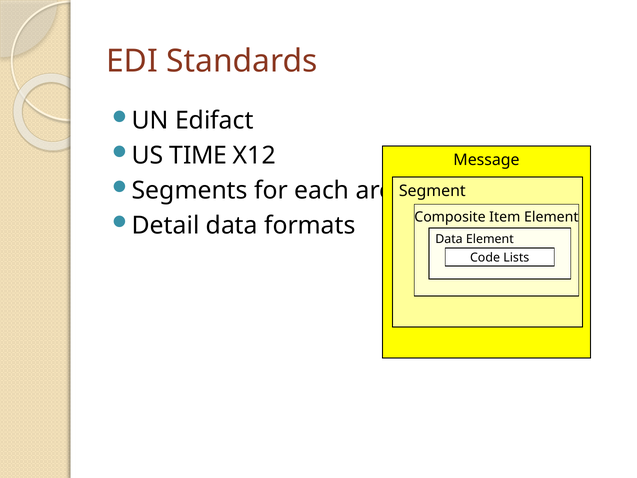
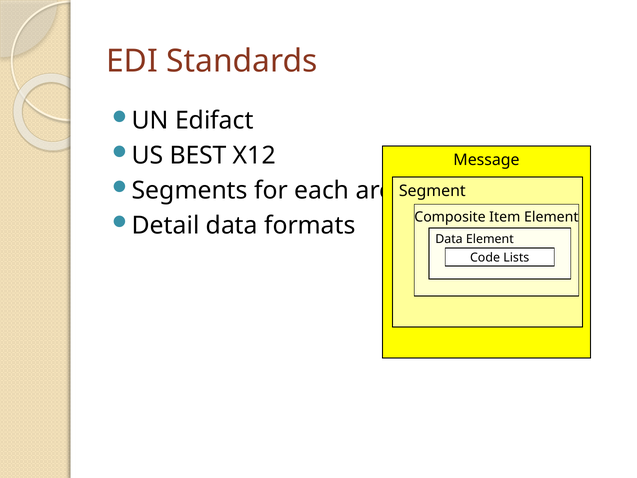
TIME: TIME -> BEST (198, 156)
